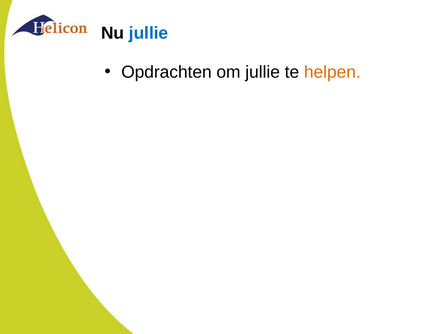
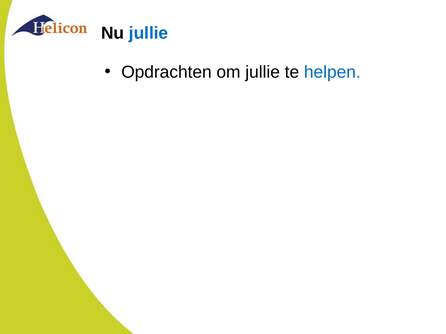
helpen colour: orange -> blue (332, 72)
